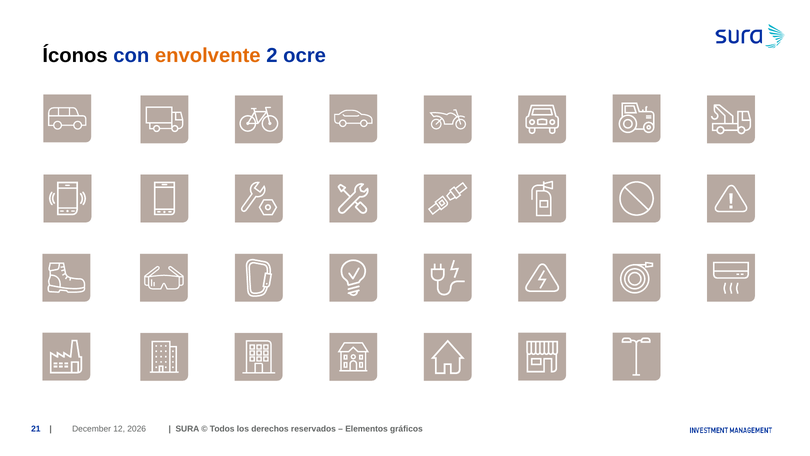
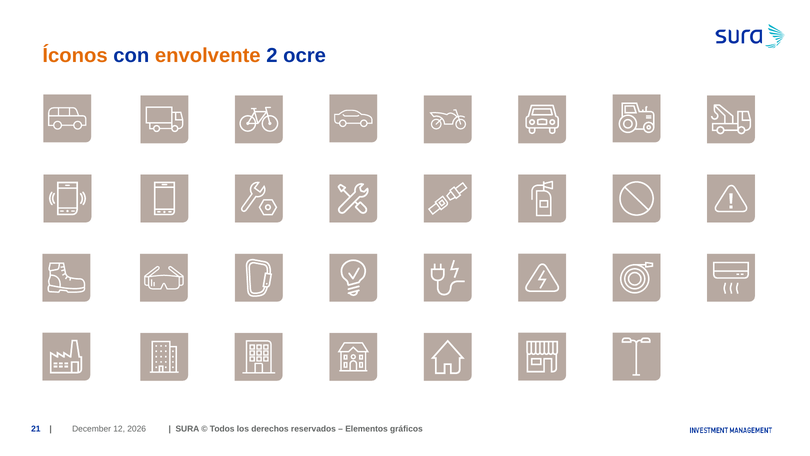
Íconos colour: black -> orange (75, 55)
